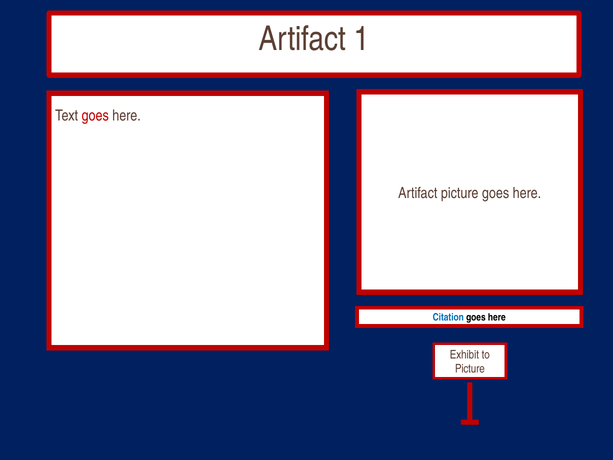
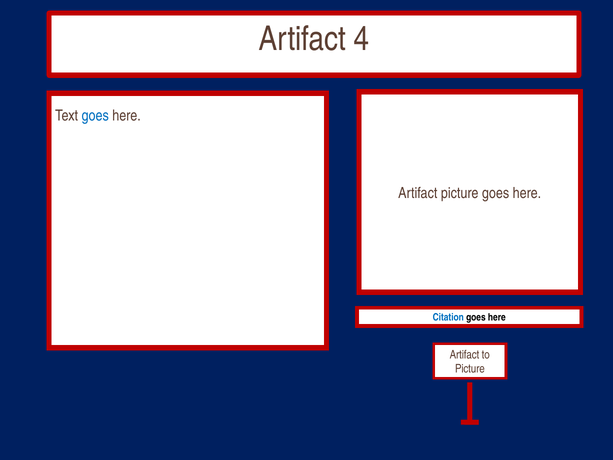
1: 1 -> 4 (362, 39)
goes colour: red -> blue (95, 116)
Exhibit: Exhibit -> Artifact (464, 355)
